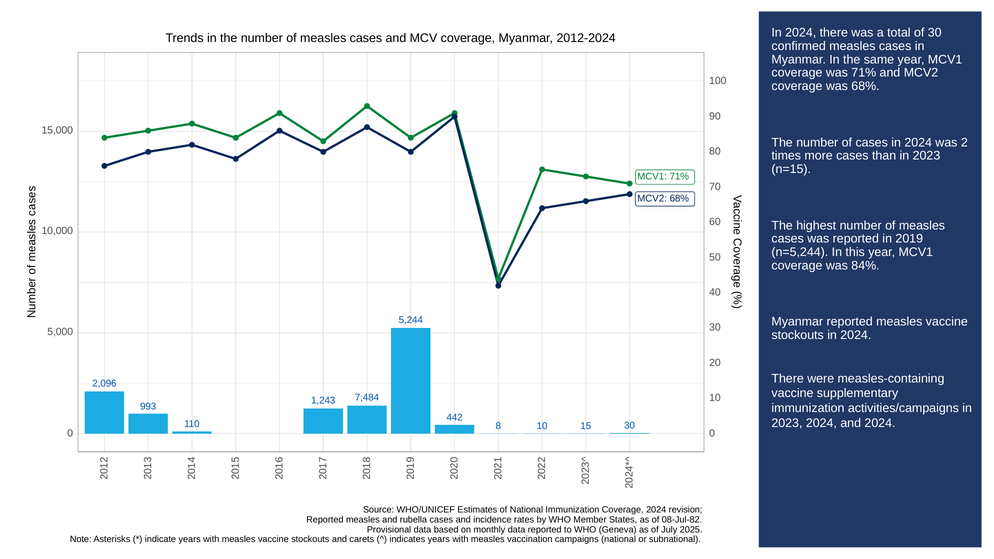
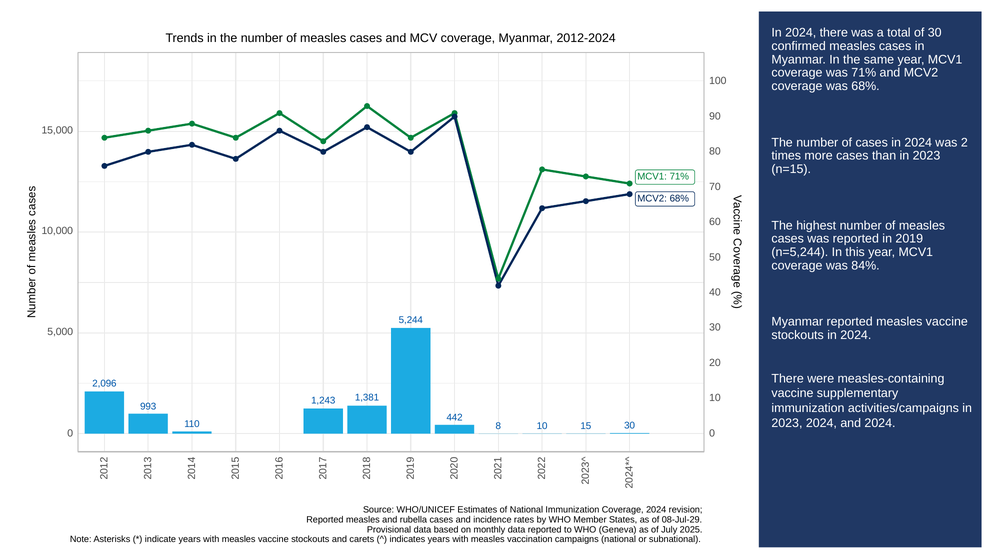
7,484: 7,484 -> 1,381 (367, 398)
08-Jul-82: 08-Jul-82 -> 08-Jul-29 (682, 520)
